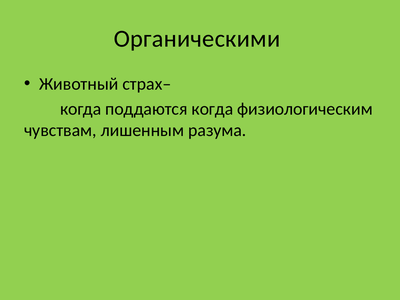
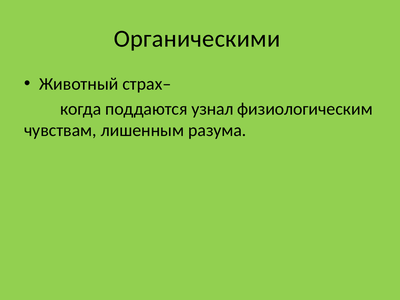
поддаются когда: когда -> узнал (212, 109)
